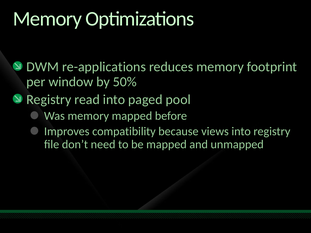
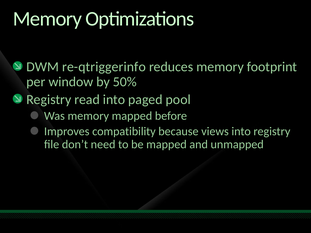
re-applications: re-applications -> re-qtriggerinfo (104, 67)
